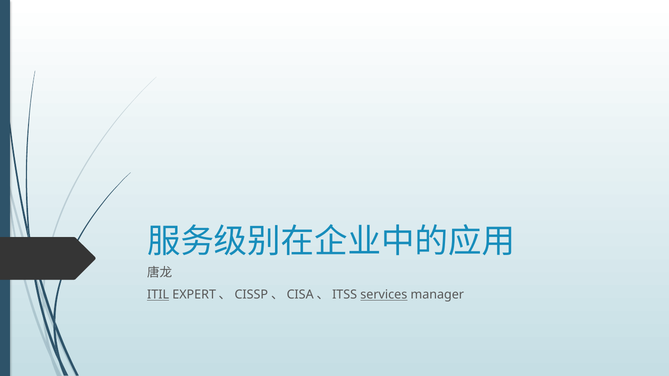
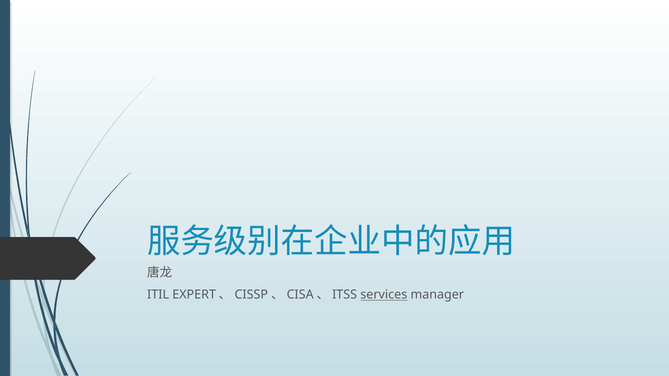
ITIL underline: present -> none (158, 295)
